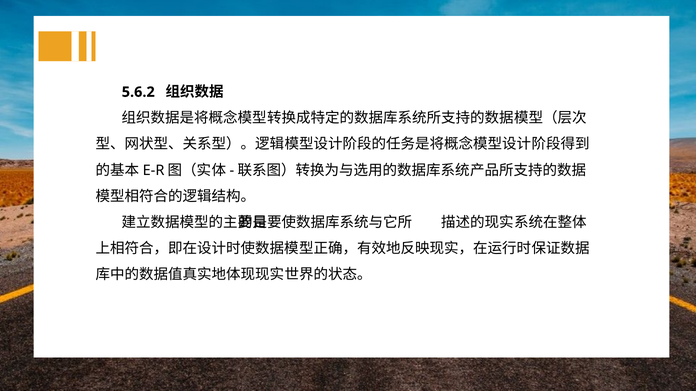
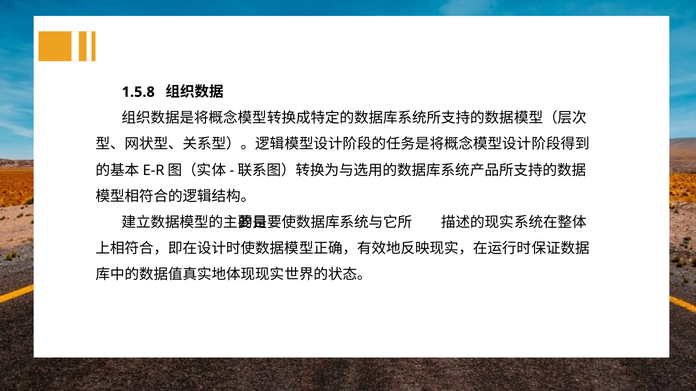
5.6.2: 5.6.2 -> 1.5.8 (138, 92)
